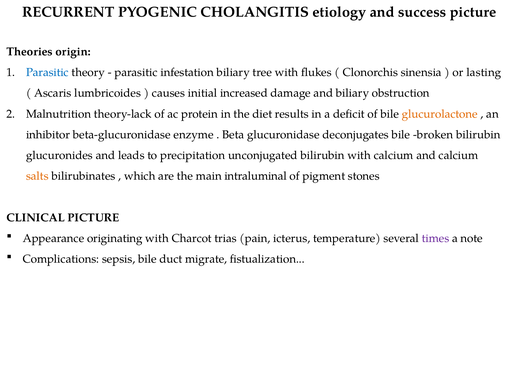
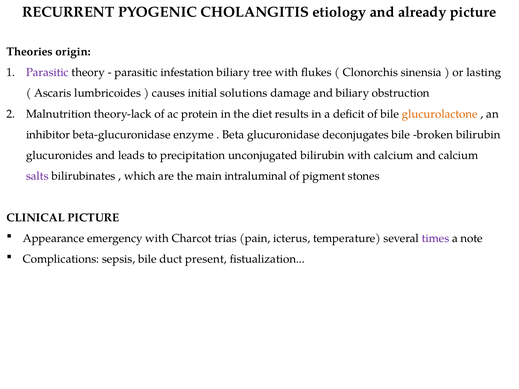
success: success -> already (422, 12)
Parasitic colour: blue -> purple (47, 73)
increased: increased -> solutions (244, 93)
salts colour: orange -> purple (37, 176)
originating: originating -> emergency (115, 238)
migrate: migrate -> present (206, 259)
